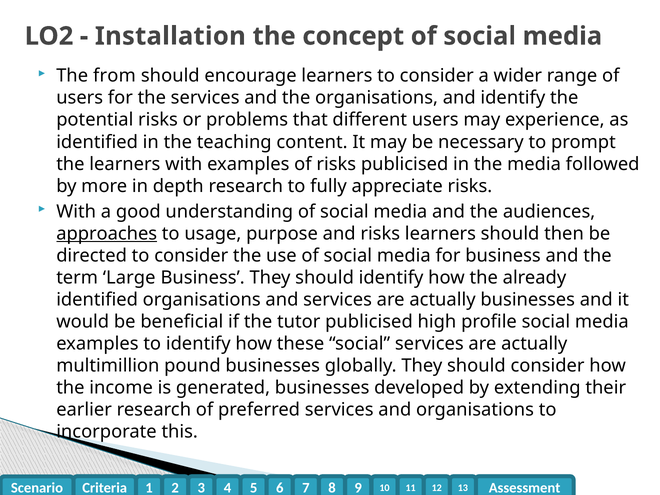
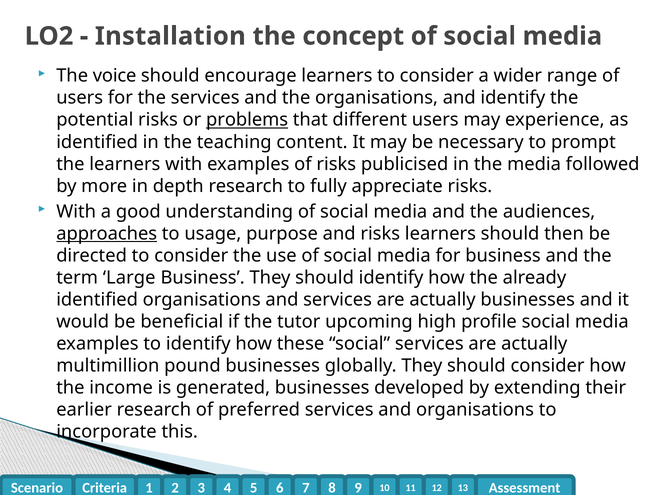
from: from -> voice (115, 76)
problems underline: none -> present (247, 120)
tutor publicised: publicised -> upcoming (369, 322)
